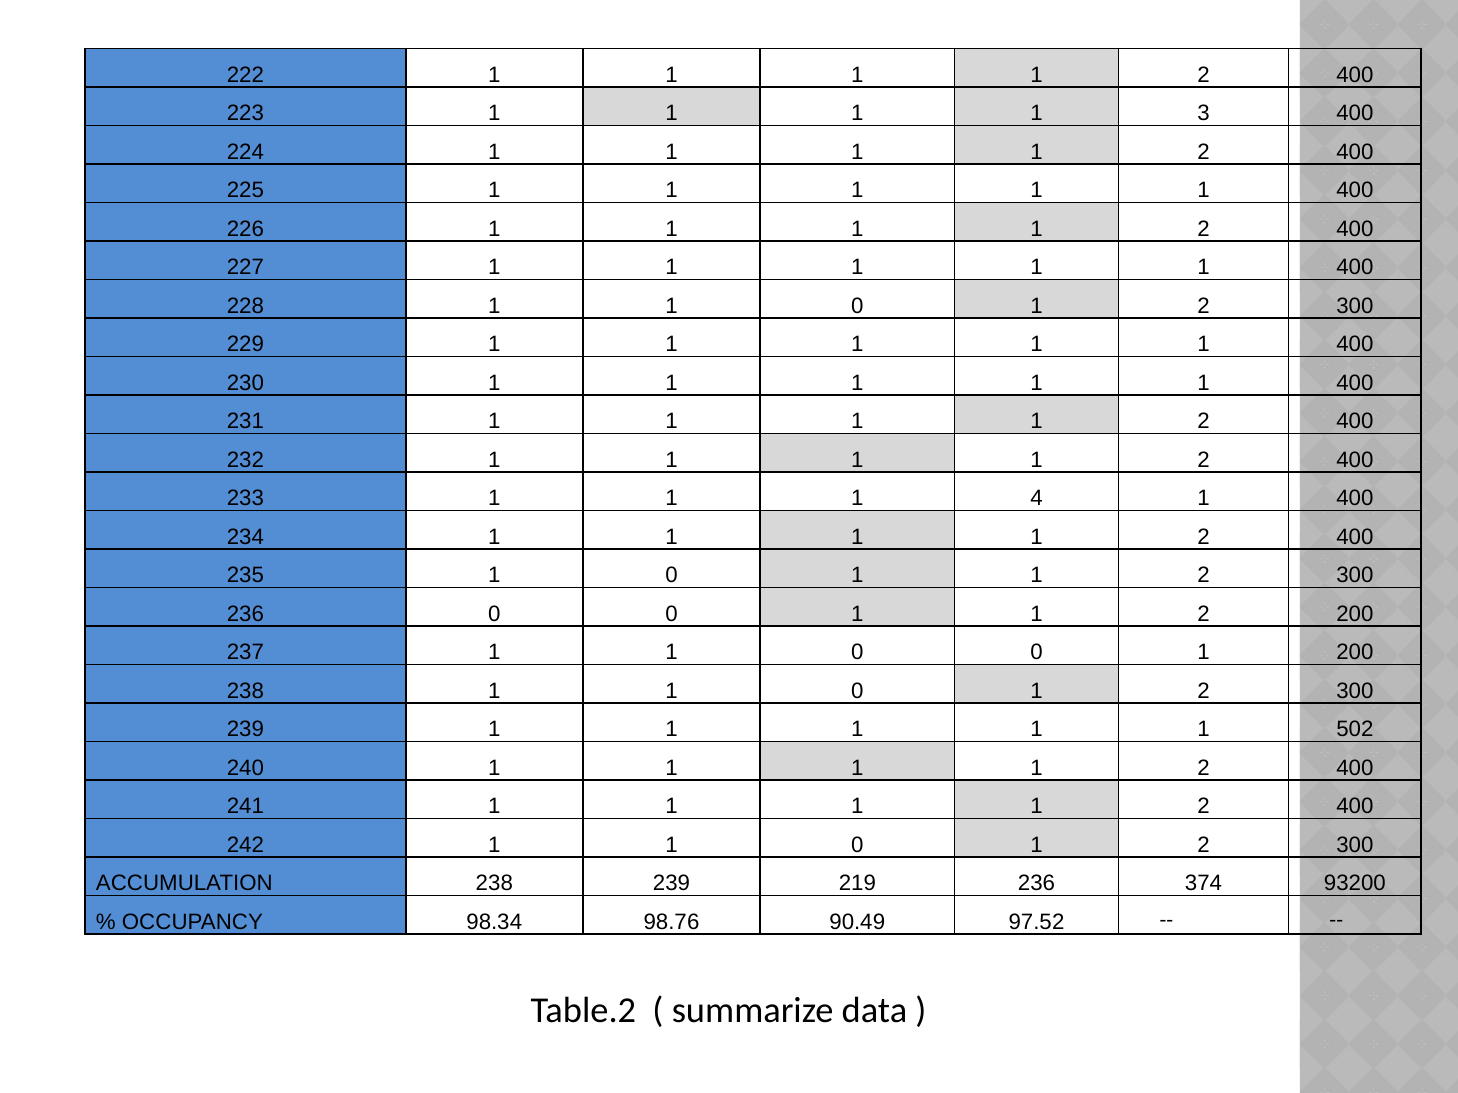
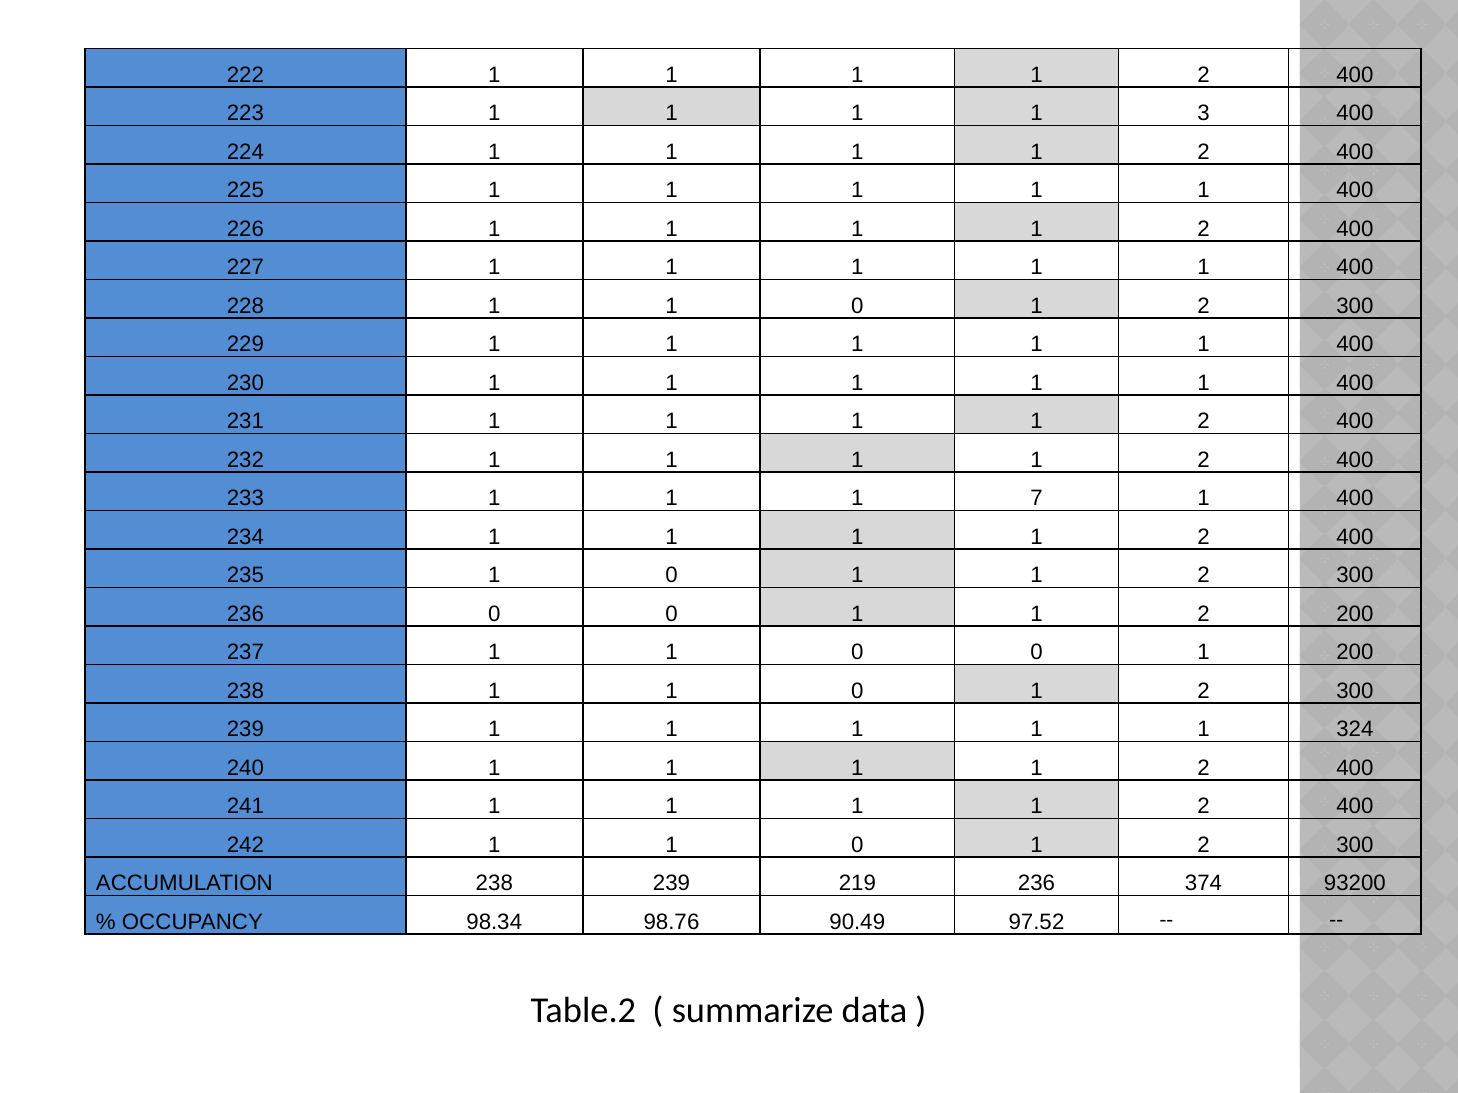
4: 4 -> 7 (1037, 499)
502: 502 -> 324 (1355, 730)
